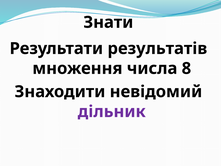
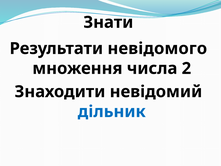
результатів: результатів -> невідомого (157, 48)
8: 8 -> 2 (186, 68)
дільник colour: purple -> blue (112, 111)
